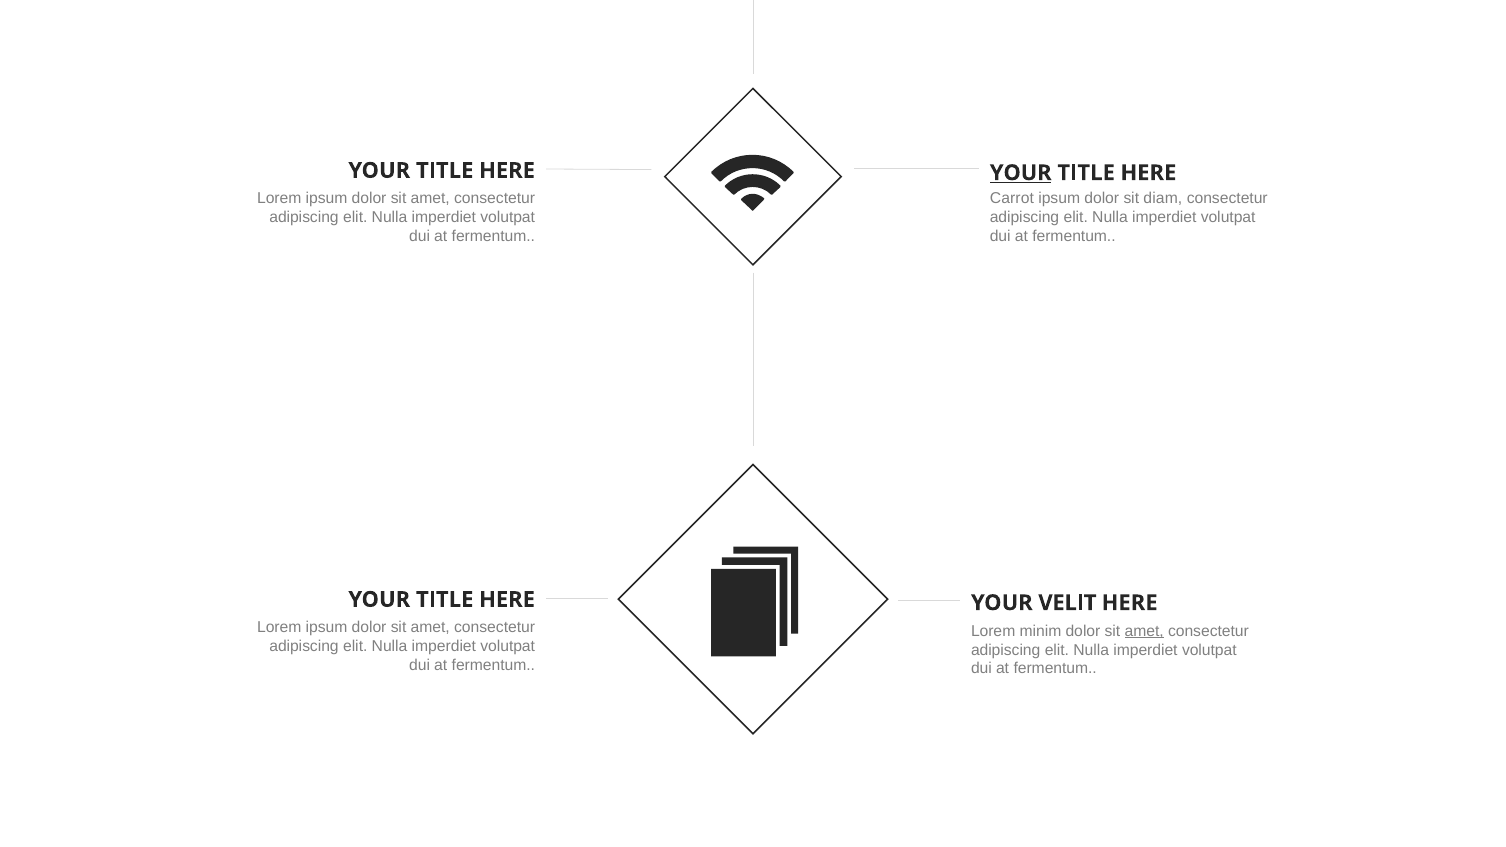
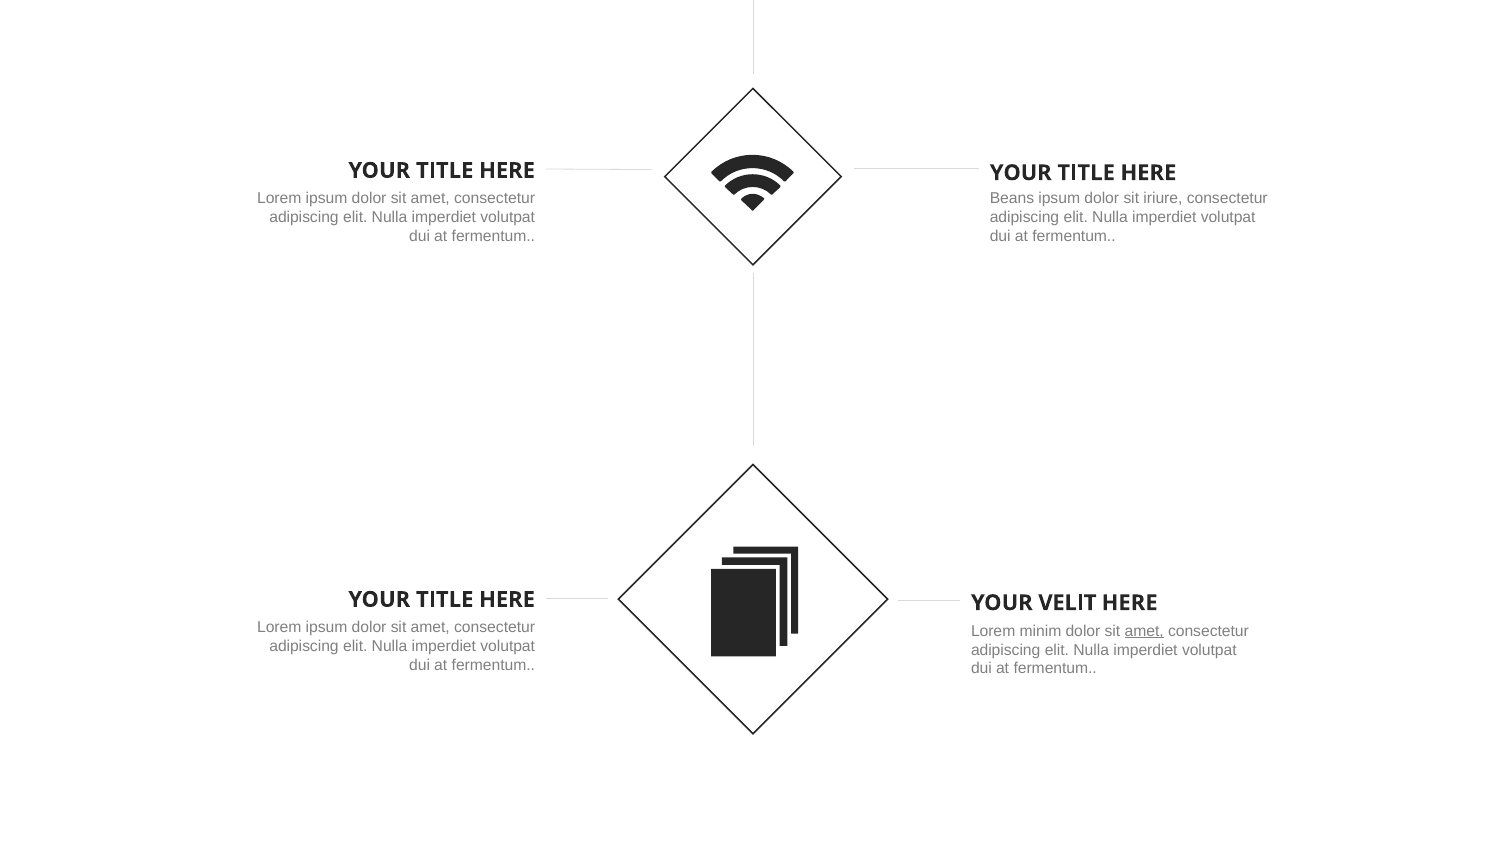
YOUR underline: present -> none (1021, 173)
Carrot: Carrot -> Beans (1012, 199)
diam: diam -> iriure (1163, 199)
